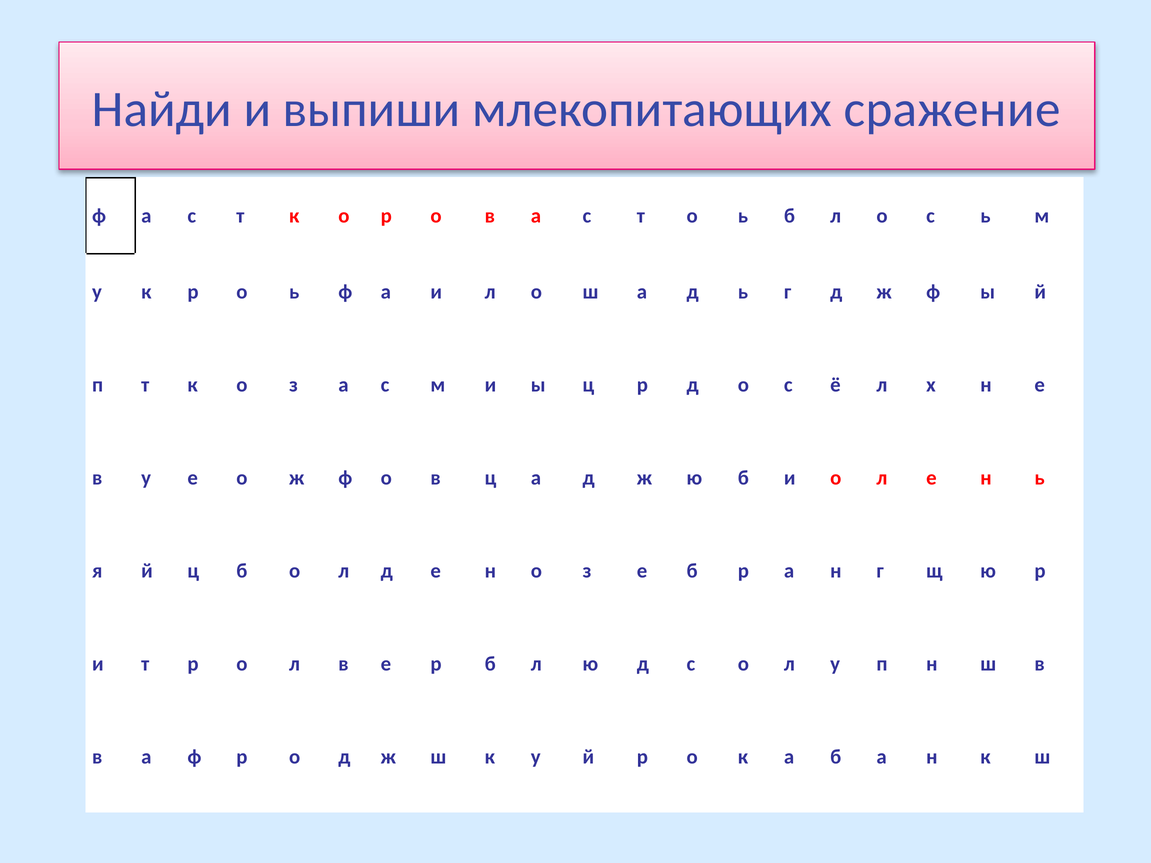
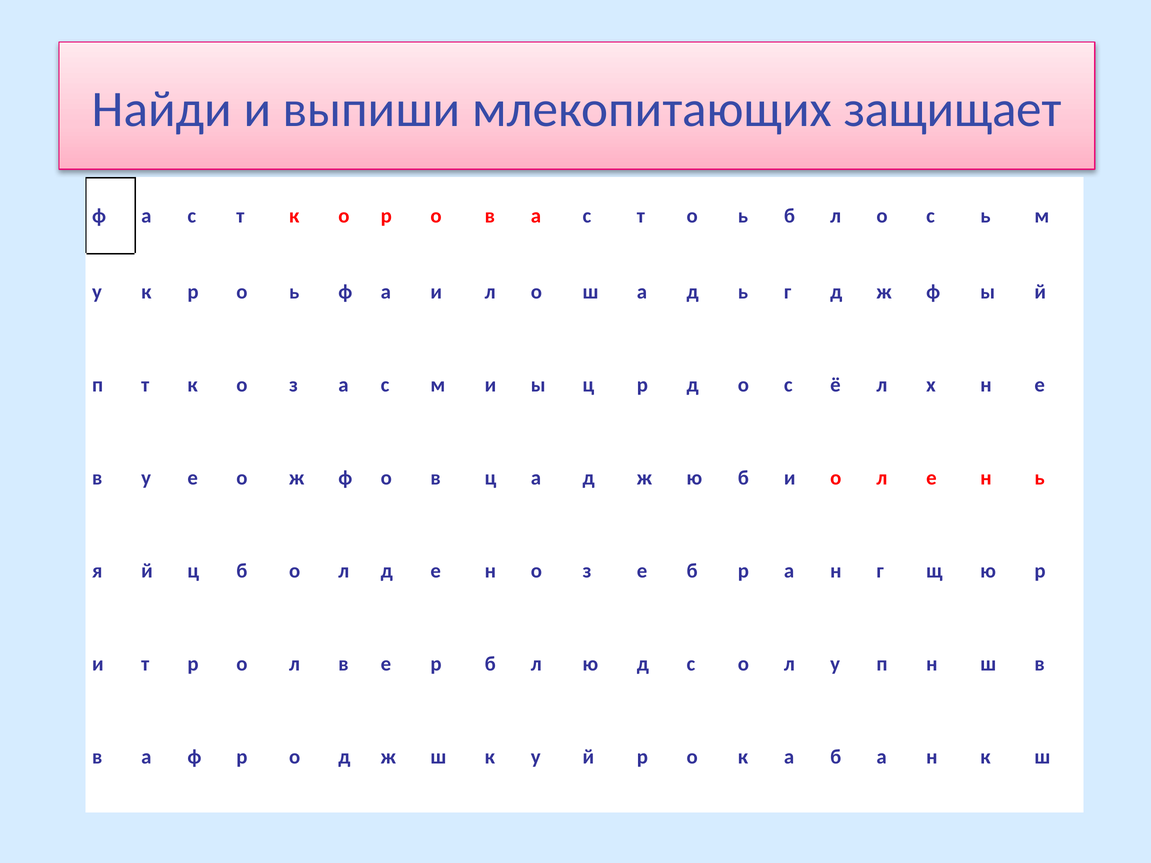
сражение: сражение -> защищает (952, 109)
